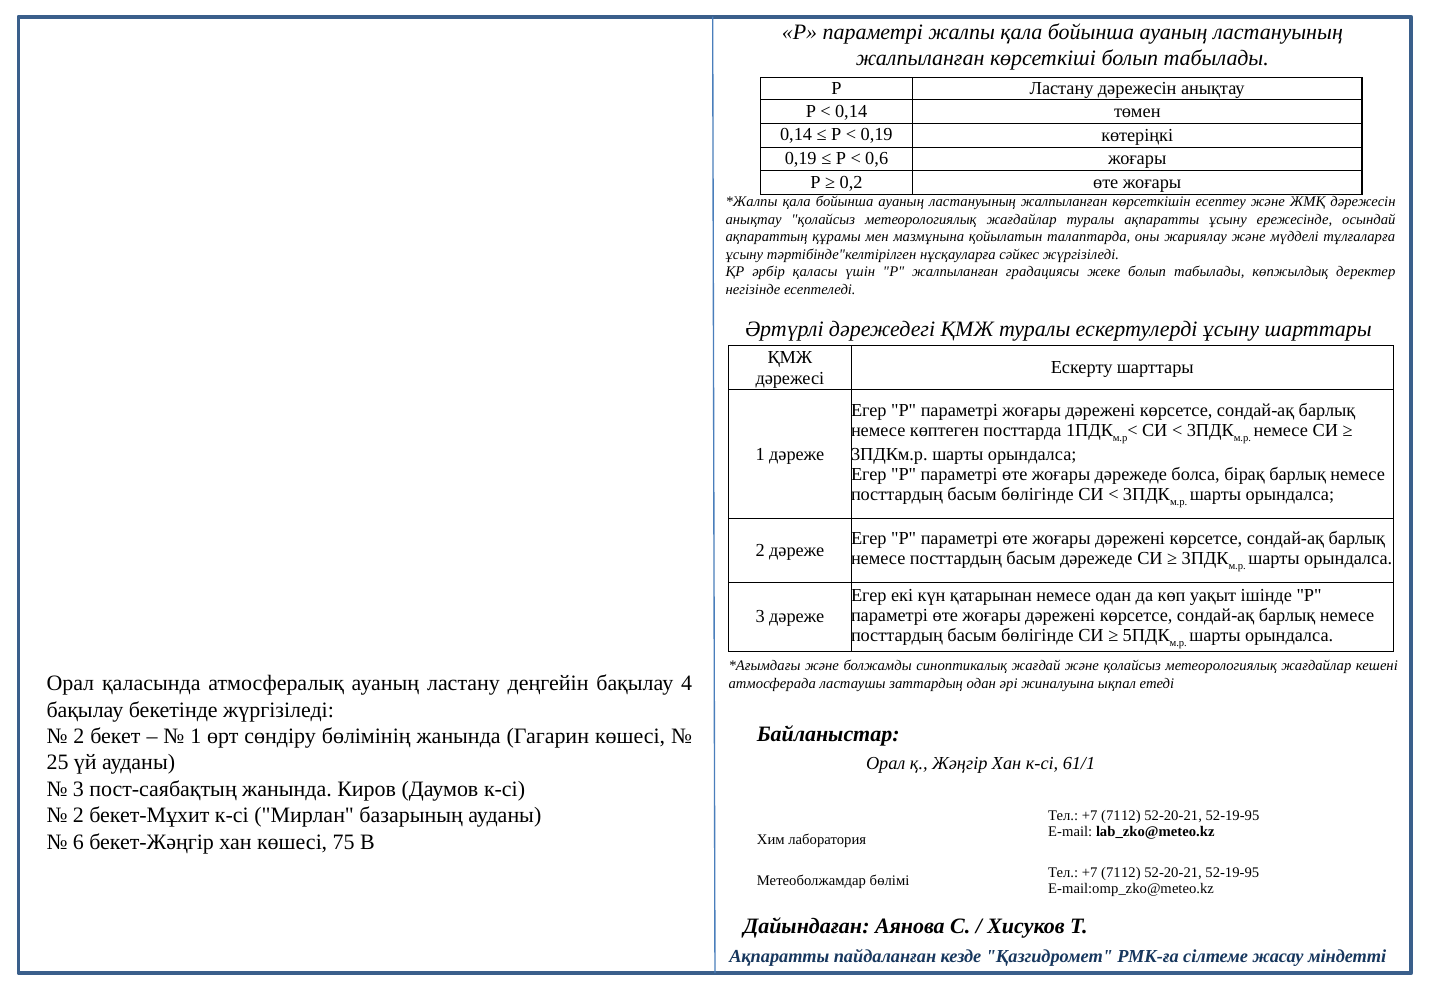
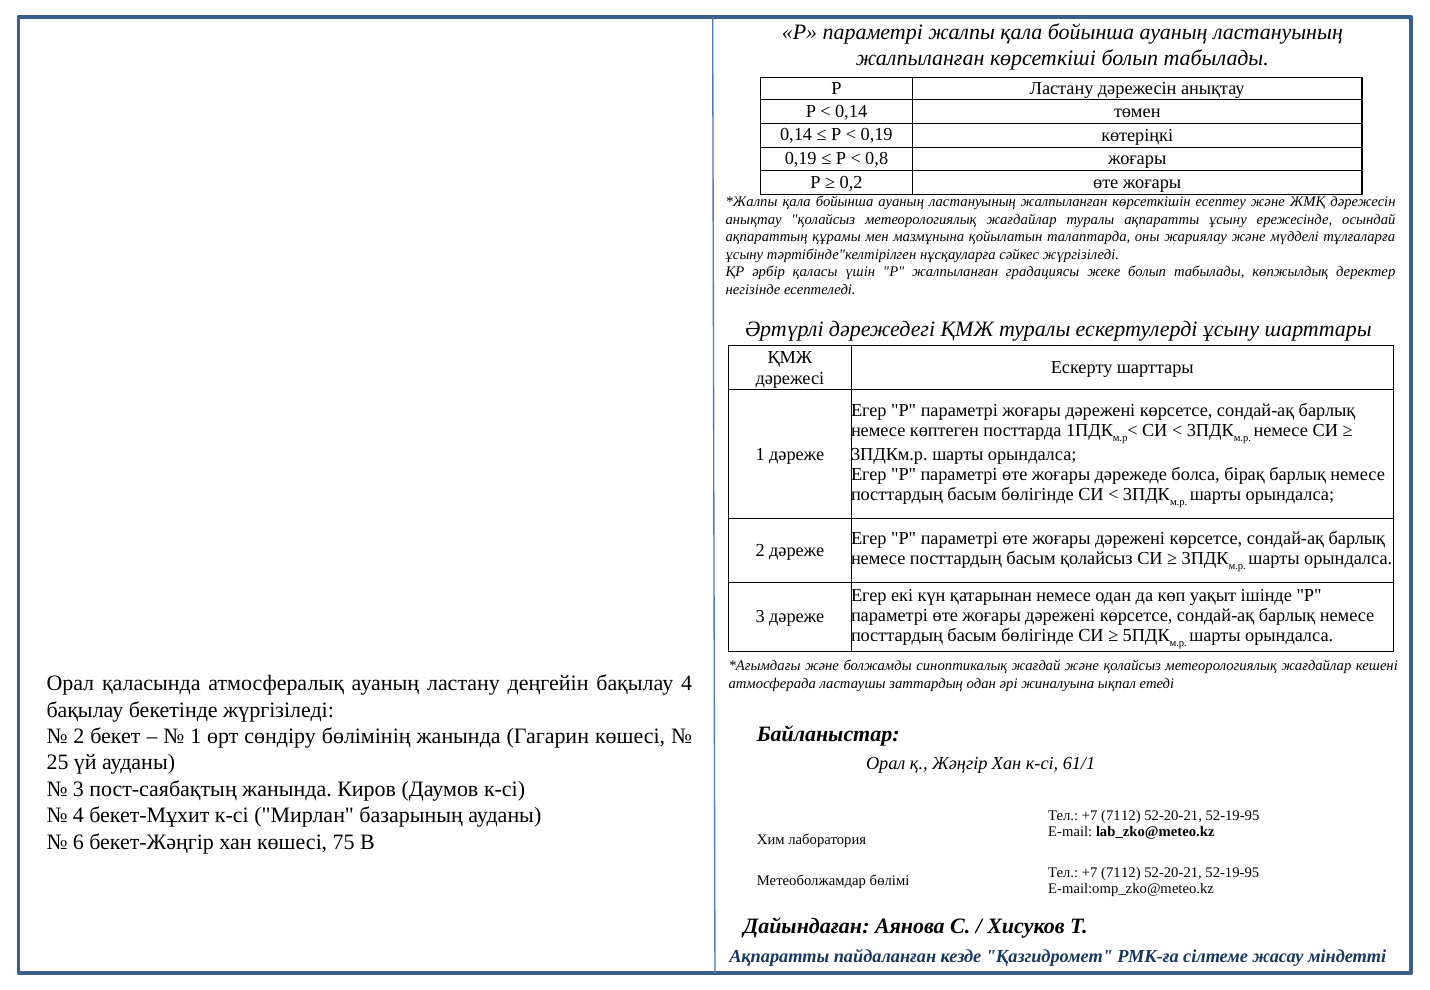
0,6: 0,6 -> 0,8 (877, 159)
басым дәрежеде: дәрежеде -> қолайсыз (1096, 559)
2: 2 -> 4 (78, 815)
